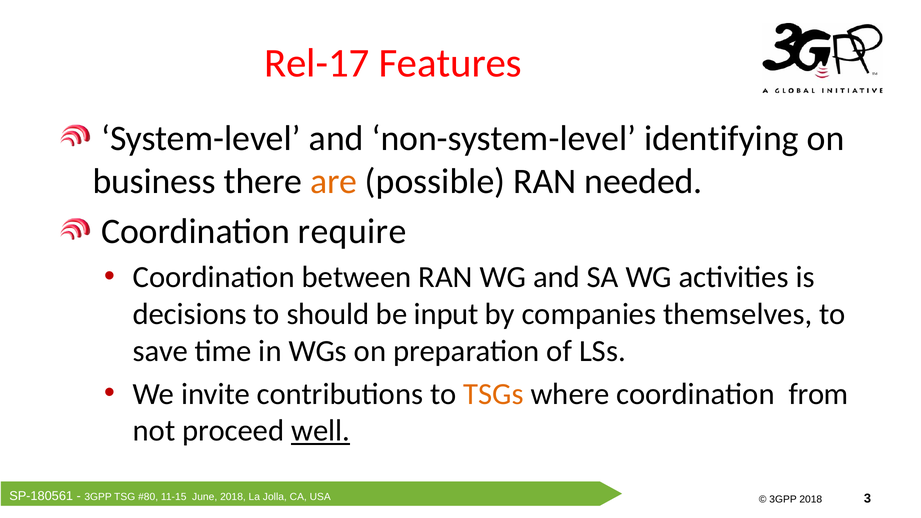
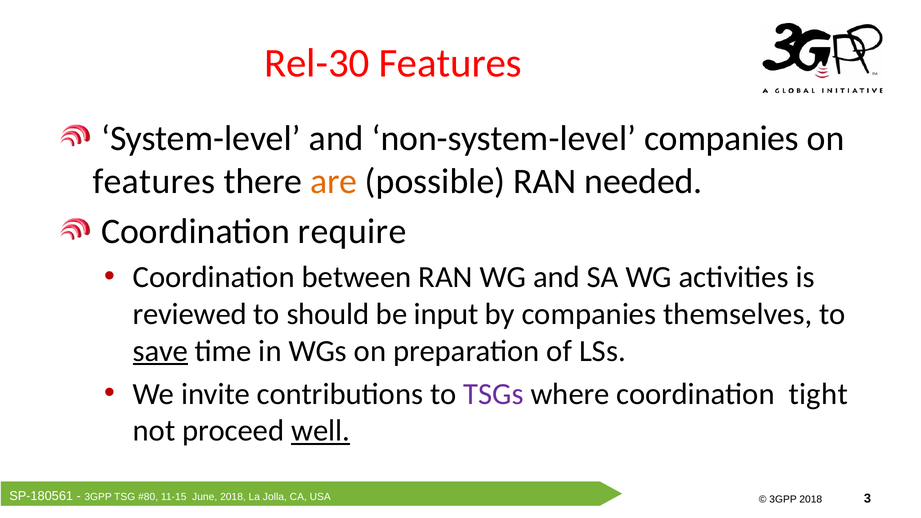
Rel-17: Rel-17 -> Rel-30 (317, 63)
non-system-level identifying: identifying -> companies (722, 138)
business: business -> features (154, 181)
decisions: decisions -> reviewed (190, 314)
save underline: none -> present (160, 351)
TSGs colour: orange -> purple (493, 394)
from: from -> tight (818, 394)
